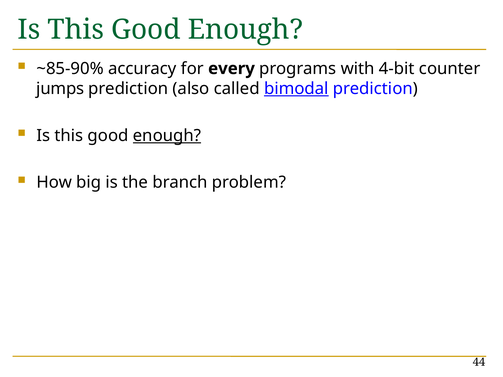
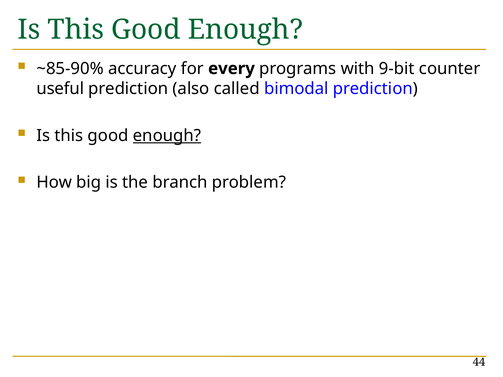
4-bit: 4-bit -> 9-bit (397, 69)
jumps: jumps -> useful (60, 89)
bimodal underline: present -> none (296, 89)
